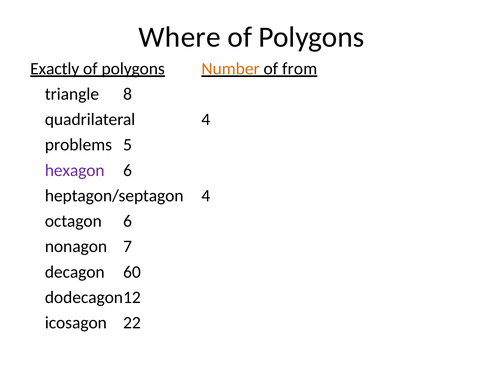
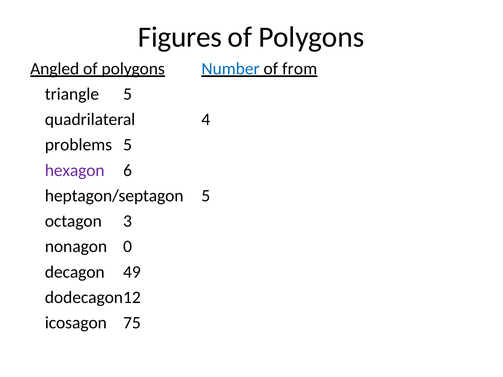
Where: Where -> Figures (180, 37)
Exactly: Exactly -> Angled (55, 69)
Number colour: orange -> blue (231, 69)
triangle 8: 8 -> 5 (128, 94)
heptagon/septagon 4: 4 -> 5 (206, 196)
octagon 6: 6 -> 3 (128, 221)
7: 7 -> 0 (128, 247)
60: 60 -> 49 (132, 272)
22: 22 -> 75 (132, 323)
